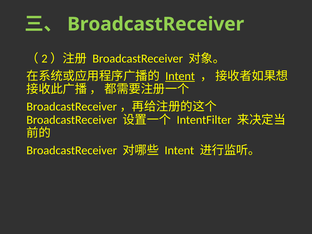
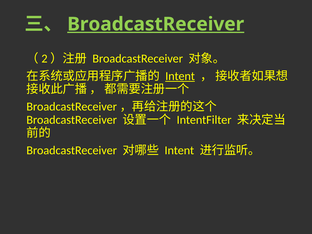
BroadcastReceiver underline: none -> present (156, 24)
